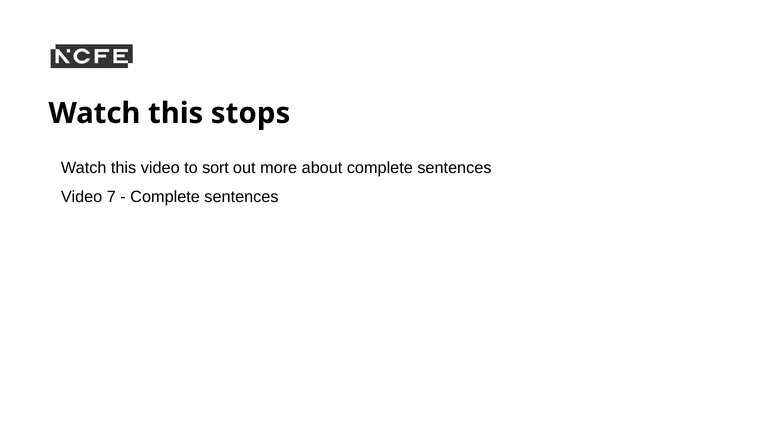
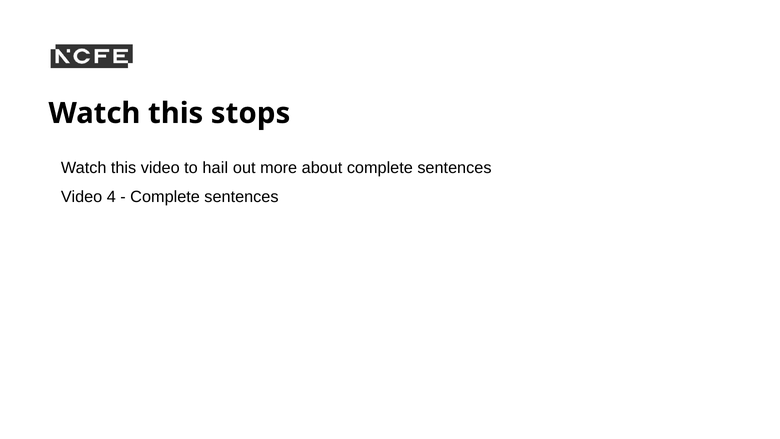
sort: sort -> hail (215, 168)
7: 7 -> 4 (111, 197)
